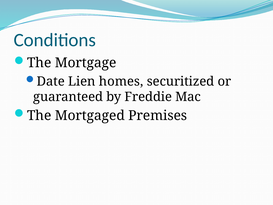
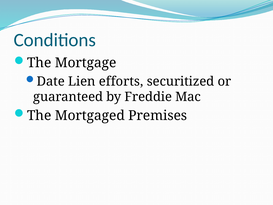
homes: homes -> efforts (121, 81)
